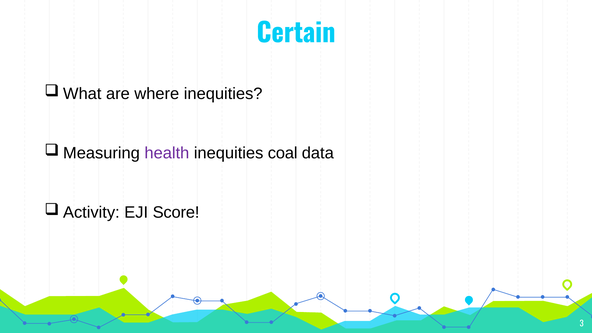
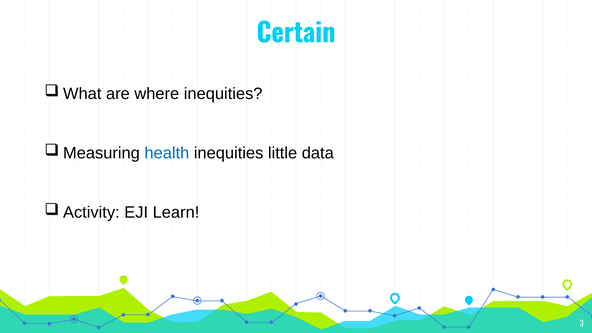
health colour: purple -> blue (167, 153)
coal: coal -> little (283, 153)
Score: Score -> Learn (176, 212)
